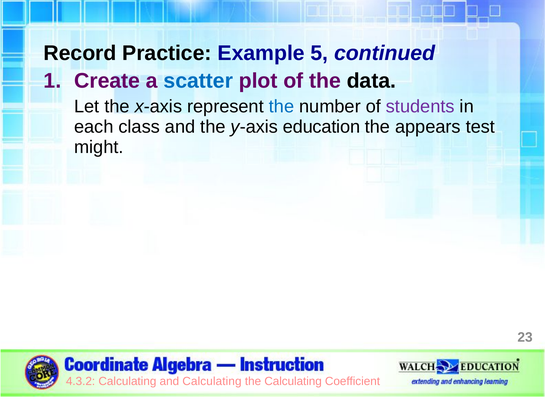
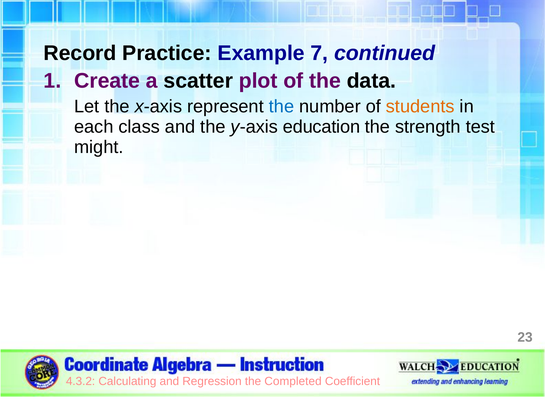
5: 5 -> 7 (319, 53)
scatter colour: blue -> black (198, 81)
students colour: purple -> orange (420, 106)
appears: appears -> strength (428, 127)
and Calculating: Calculating -> Regression (212, 381)
the Calculating: Calculating -> Completed (293, 381)
